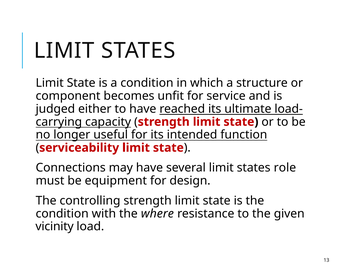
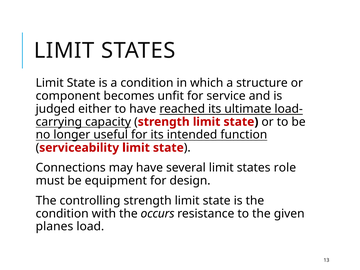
where: where -> occurs (158, 214)
vicinity: vicinity -> planes (54, 227)
